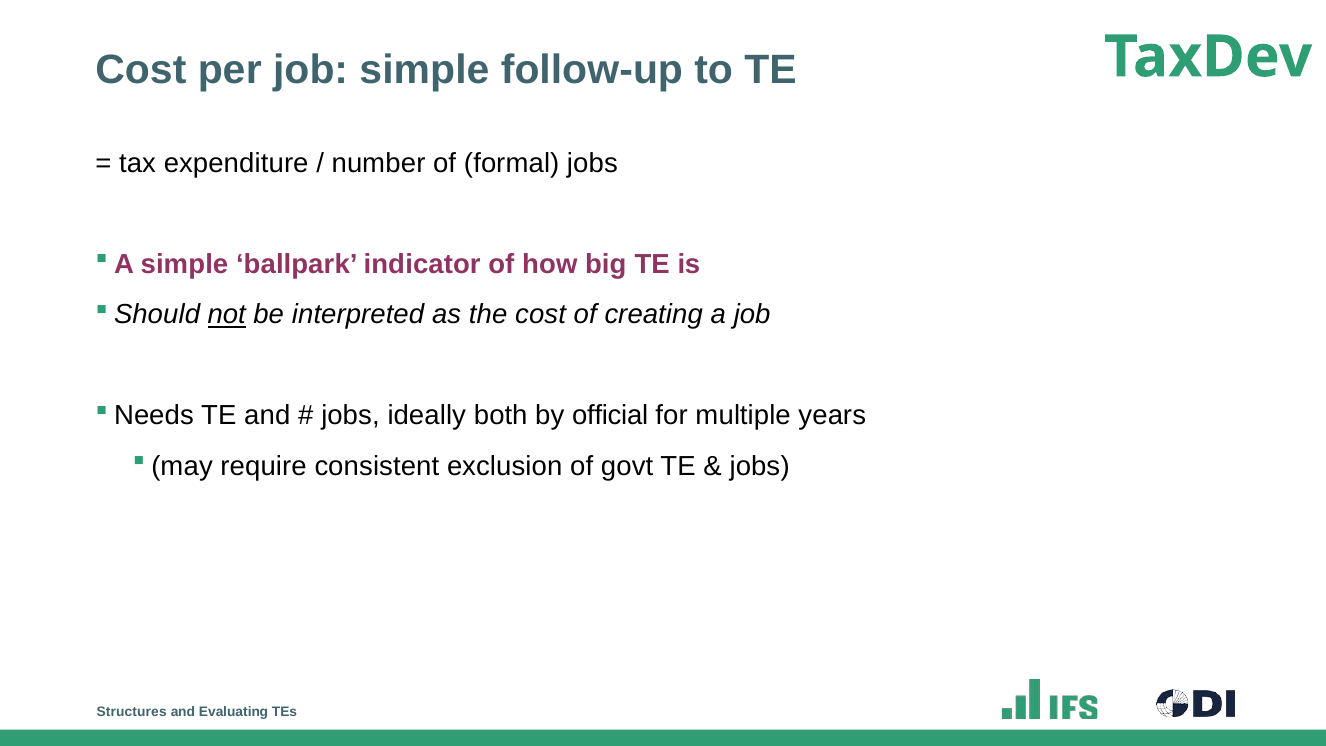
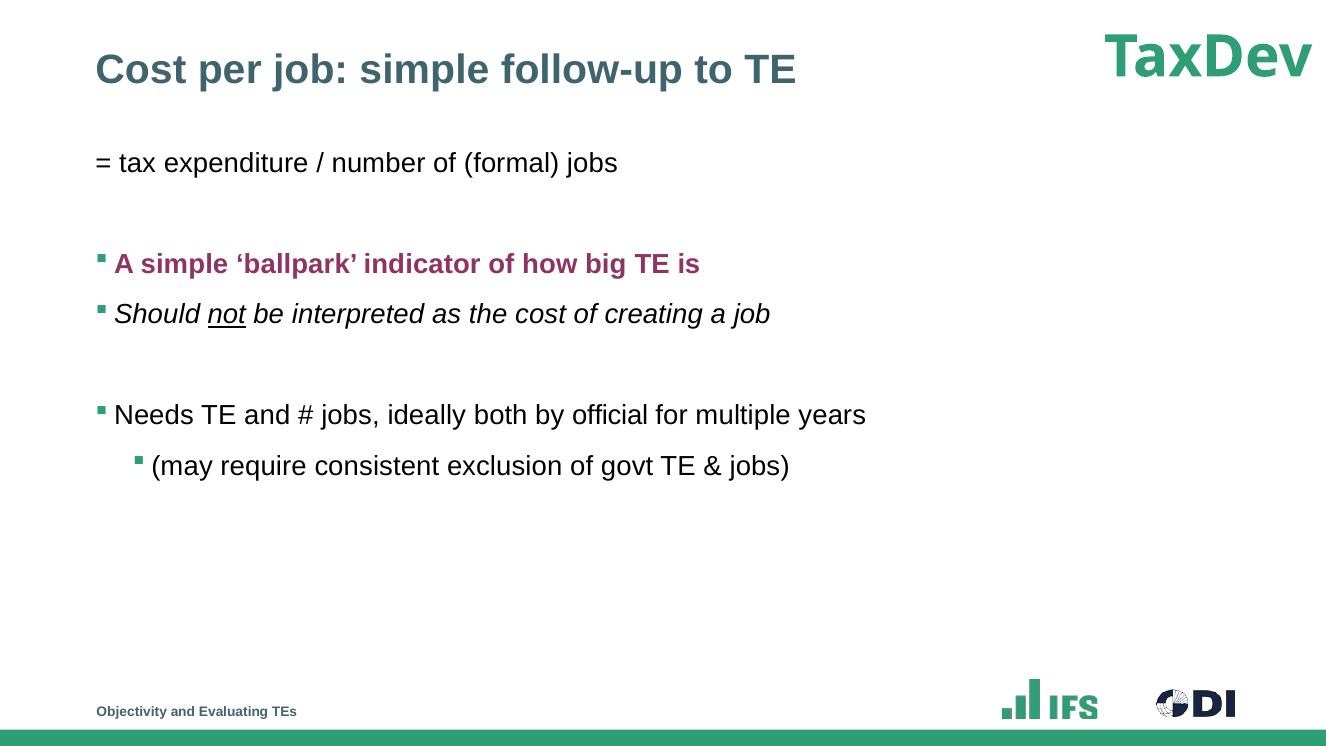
Structures: Structures -> Objectivity (132, 712)
